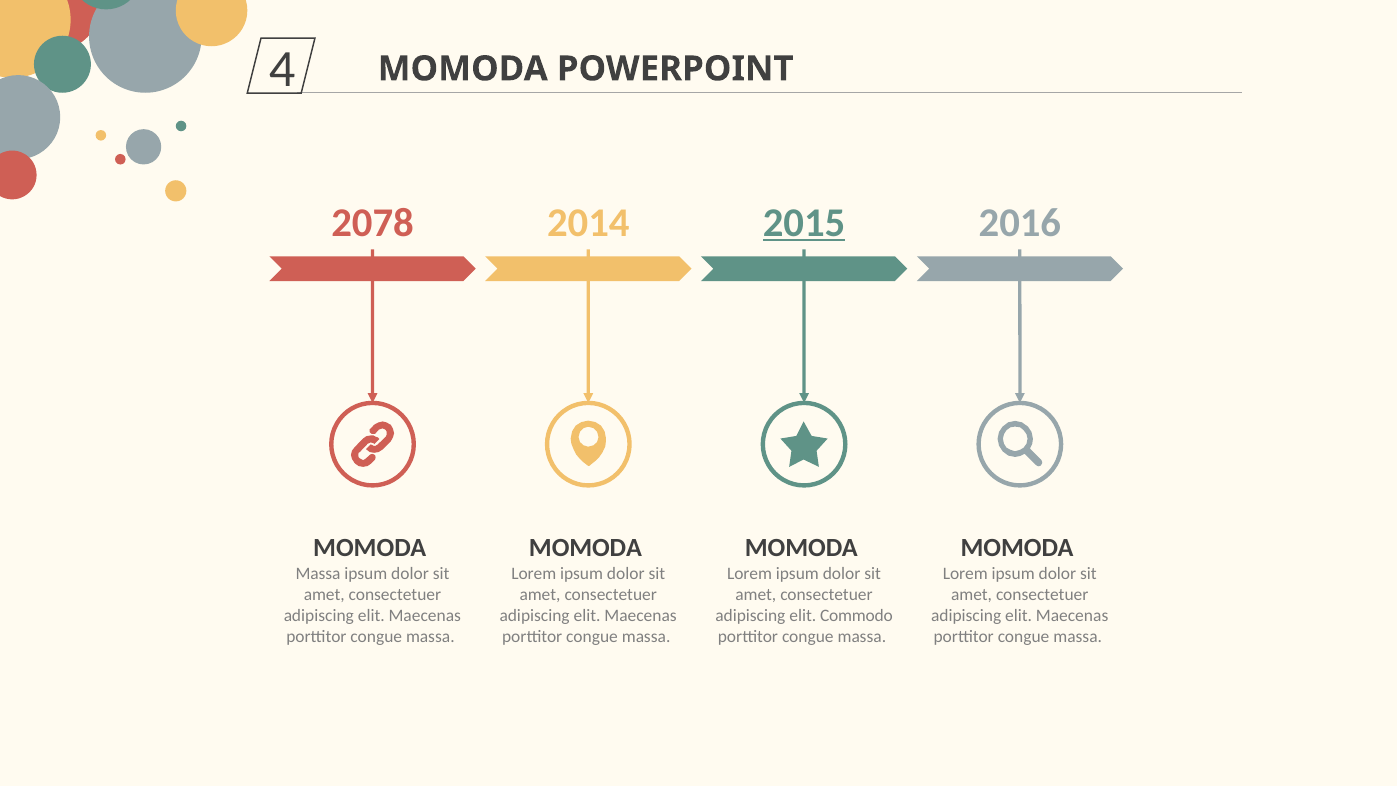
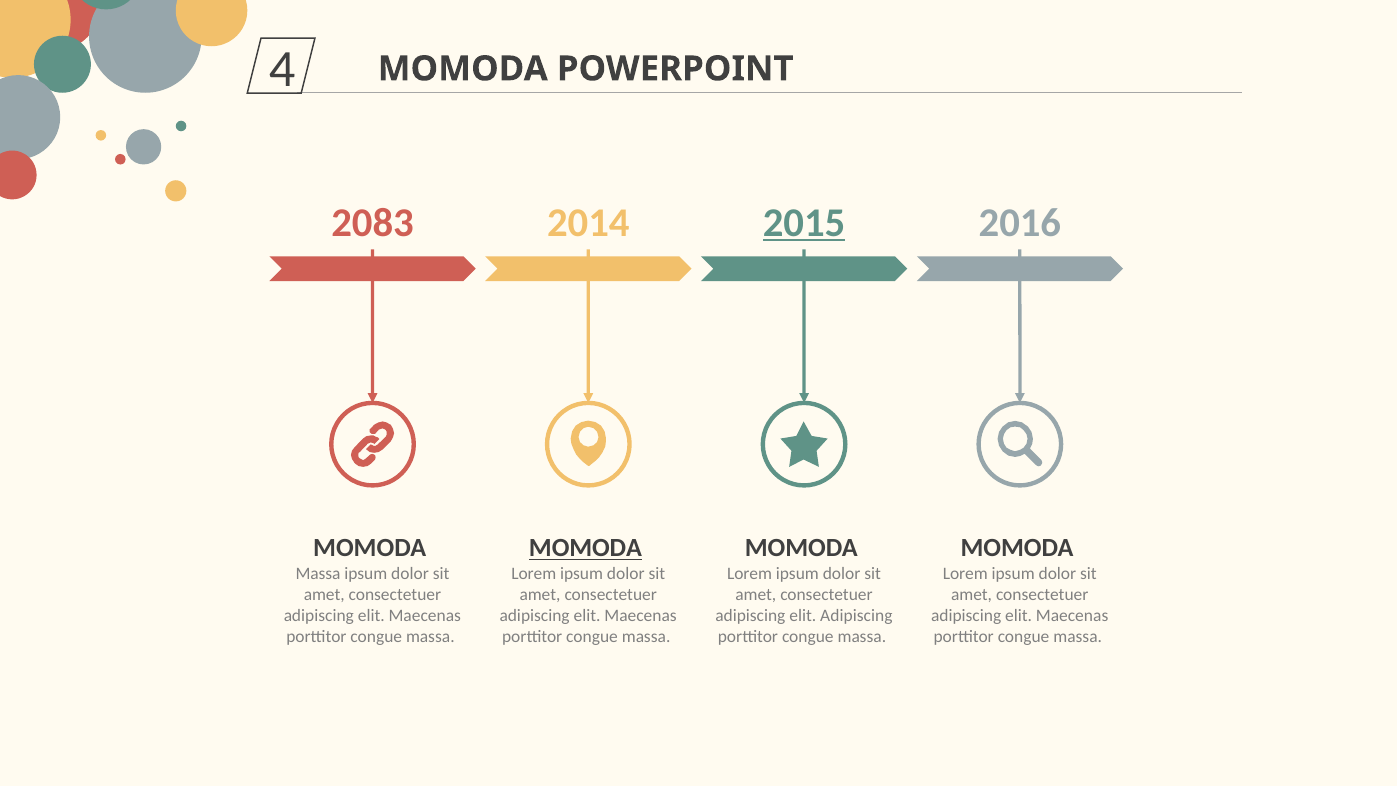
2078: 2078 -> 2083 (373, 223)
MOMODA underline: none -> present (585, 548)
elit Commodo: Commodo -> Adipiscing (856, 616)
